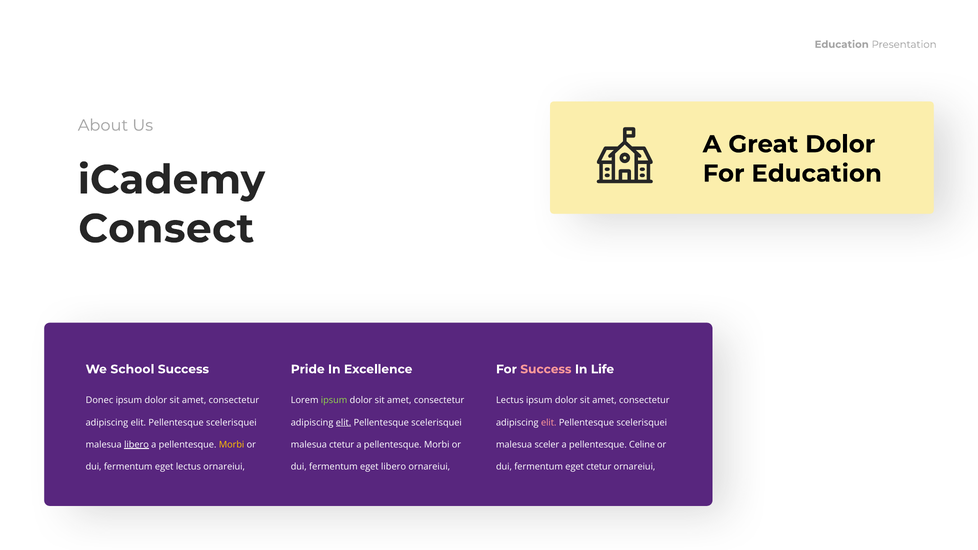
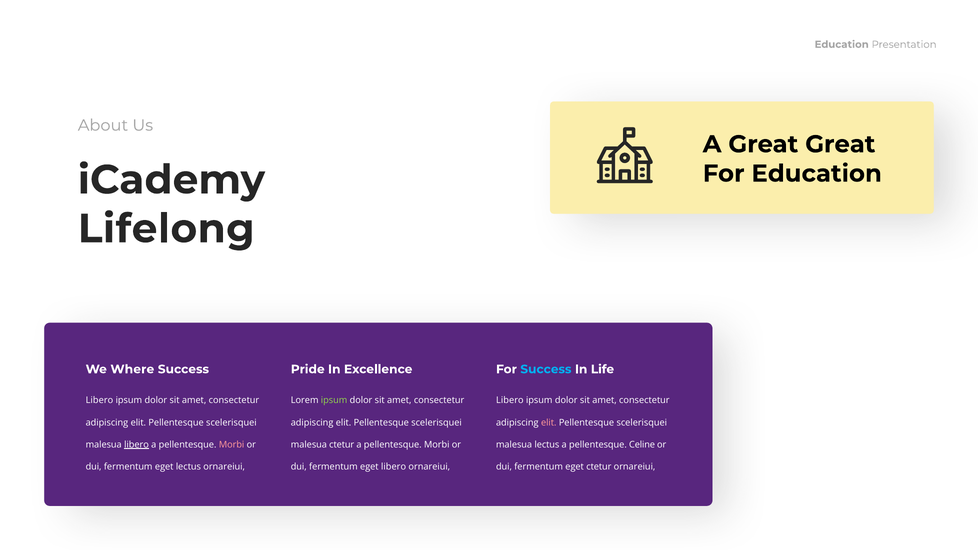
Great Dolor: Dolor -> Great (840, 144)
Consect: Consect -> Lifelong (166, 229)
School: School -> Where (132, 369)
Success colour: pink -> light blue (546, 369)
Donec: Donec -> Libero (99, 401)
Lectus: Lectus -> Libero (510, 401)
elit underline: present -> none (344, 423)
Morbi colour: yellow -> pink (232, 445)
malesua sceler: sceler -> lectus (547, 445)
